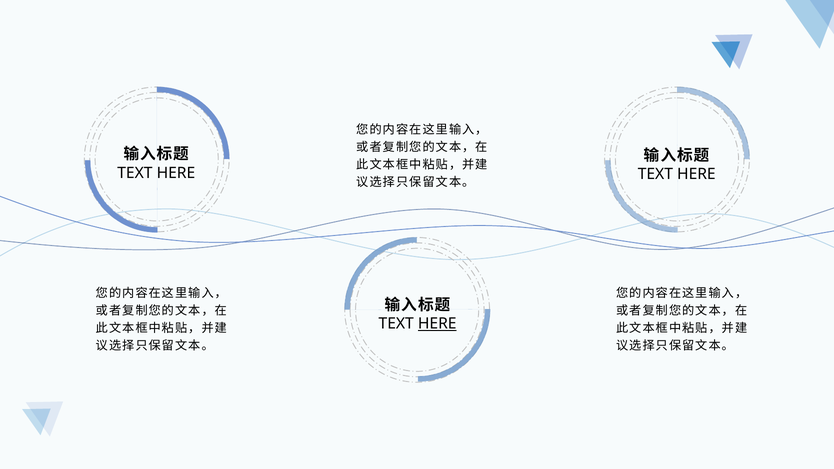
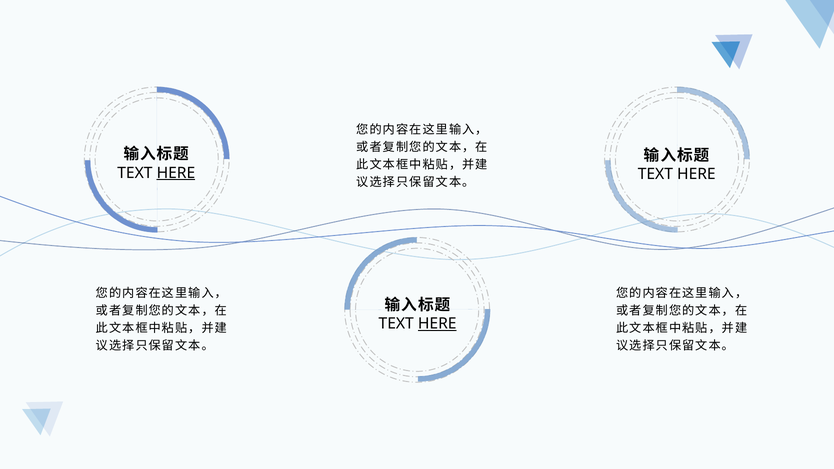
HERE underline: none -> present (176, 173)
